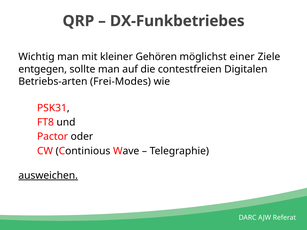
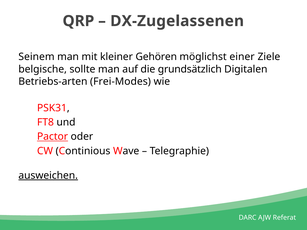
DX-Funkbetriebes: DX-Funkbetriebes -> DX-Zugelassenen (177, 21)
Wichtig: Wichtig -> Seinem (36, 57)
entgegen: entgegen -> belgische (43, 69)
contestfreien: contestfreien -> grundsätzlich (190, 69)
Pactor underline: none -> present (53, 137)
